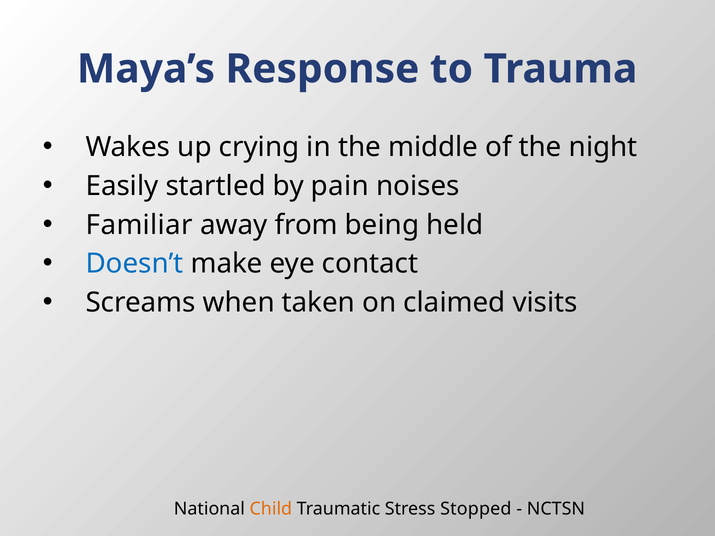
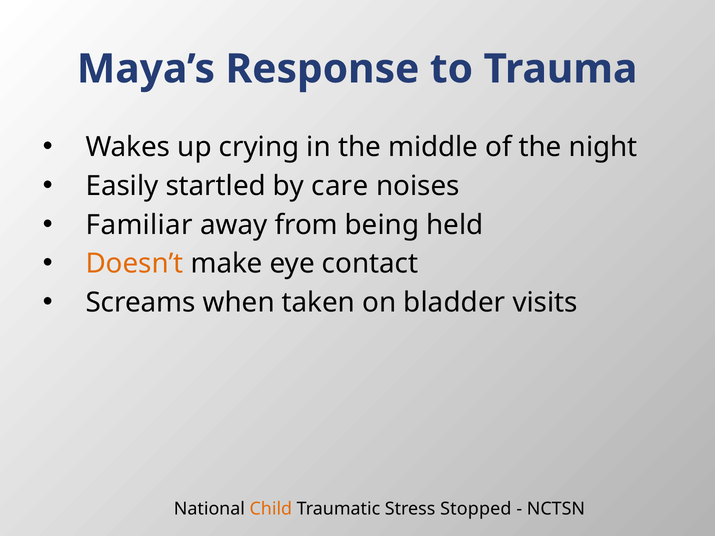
pain: pain -> care (340, 186)
Doesn’t colour: blue -> orange (135, 264)
claimed: claimed -> bladder (454, 303)
